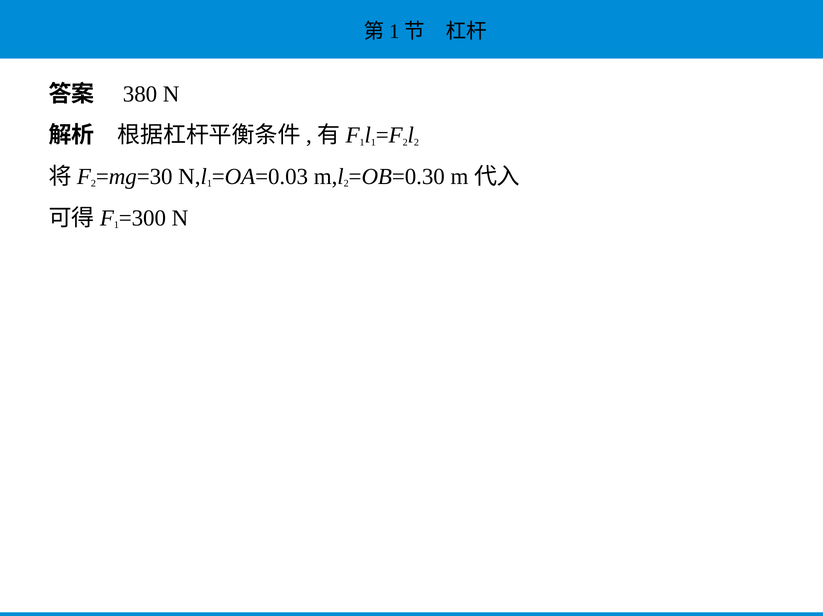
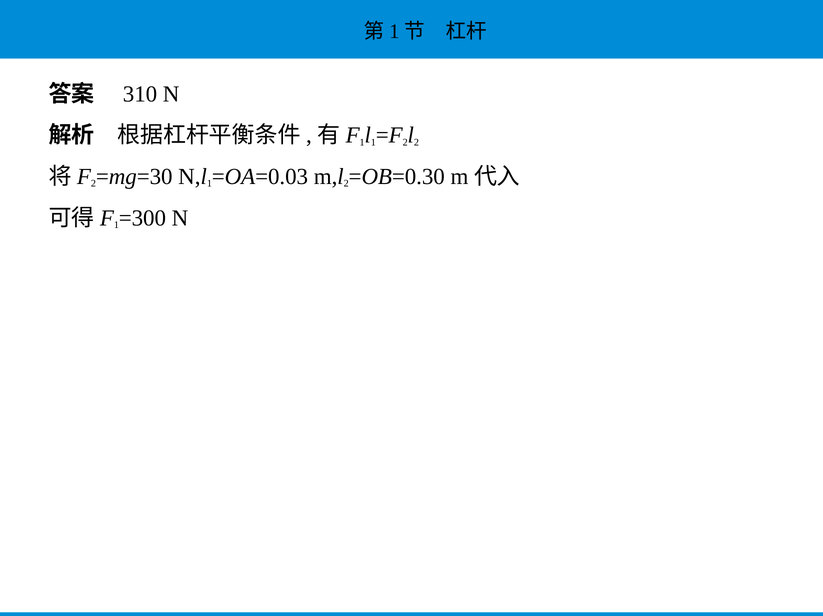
380: 380 -> 310 (140, 94)
